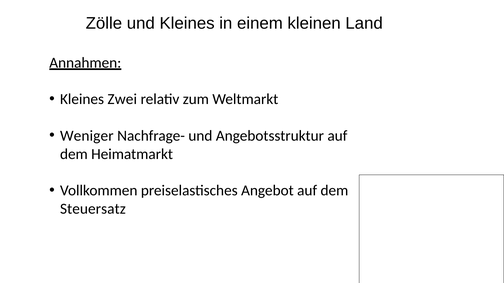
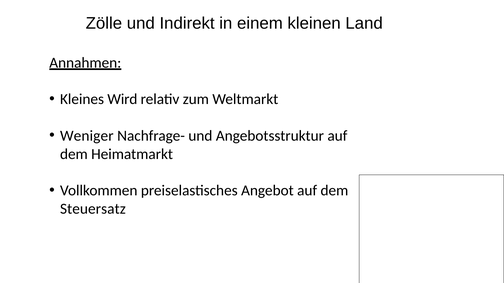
und Kleines: Kleines -> Indirekt (187, 23)
Zwei: Zwei -> Wird (122, 99)
